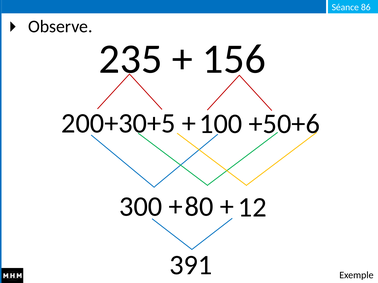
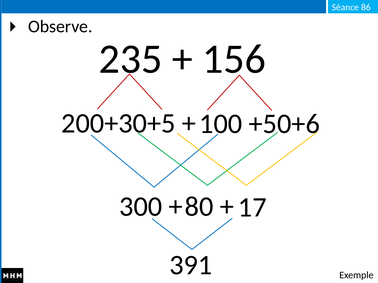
12: 12 -> 17 (252, 208)
